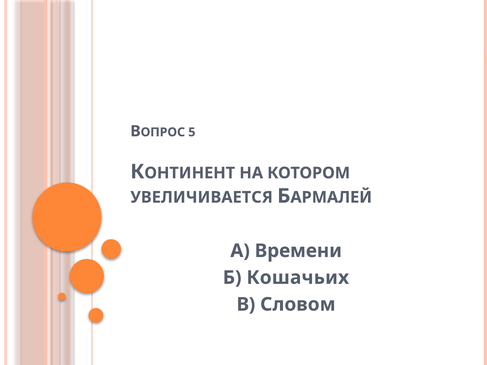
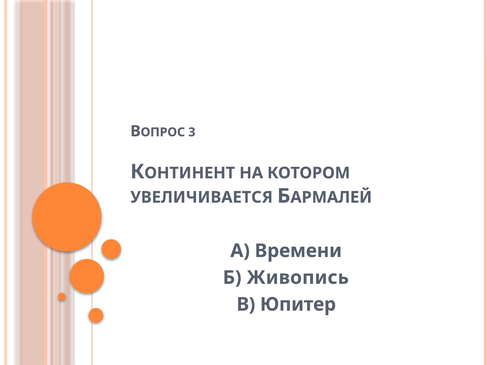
5: 5 -> 3 (192, 132)
Кошачьих: Кошачьих -> Живопись (298, 278)
Словом: Словом -> Юпитер (298, 305)
